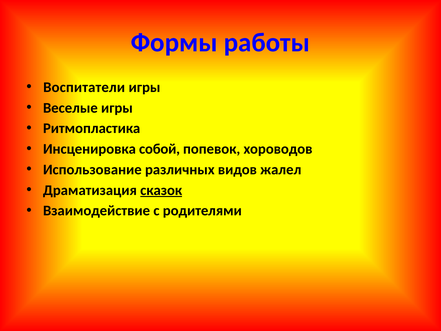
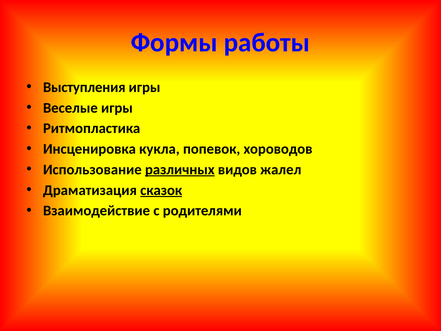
Воспитатели: Воспитатели -> Выступления (84, 87)
собой: собой -> кукла (159, 149)
различных underline: none -> present (180, 169)
